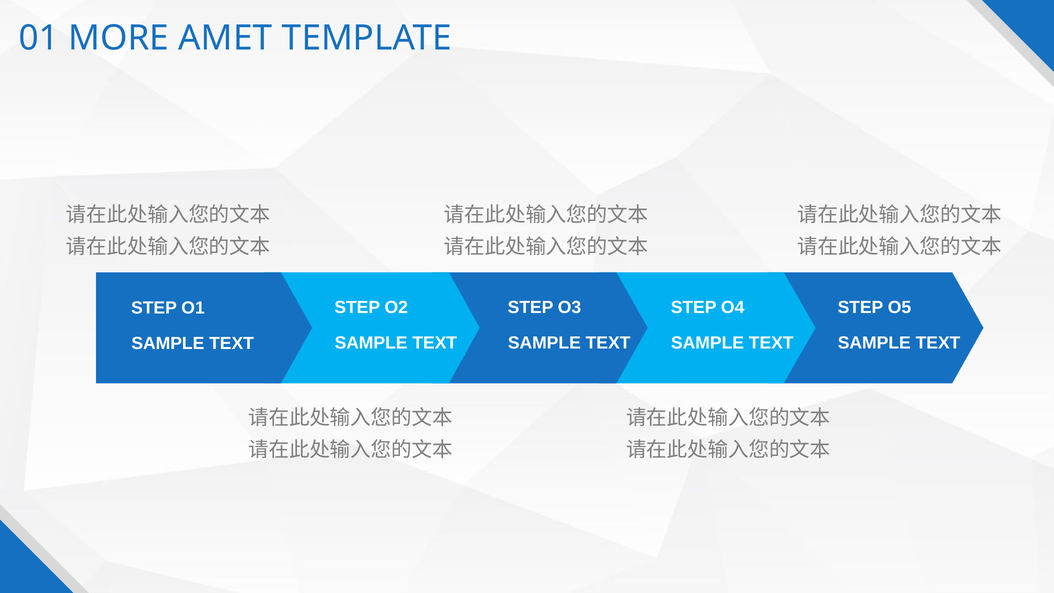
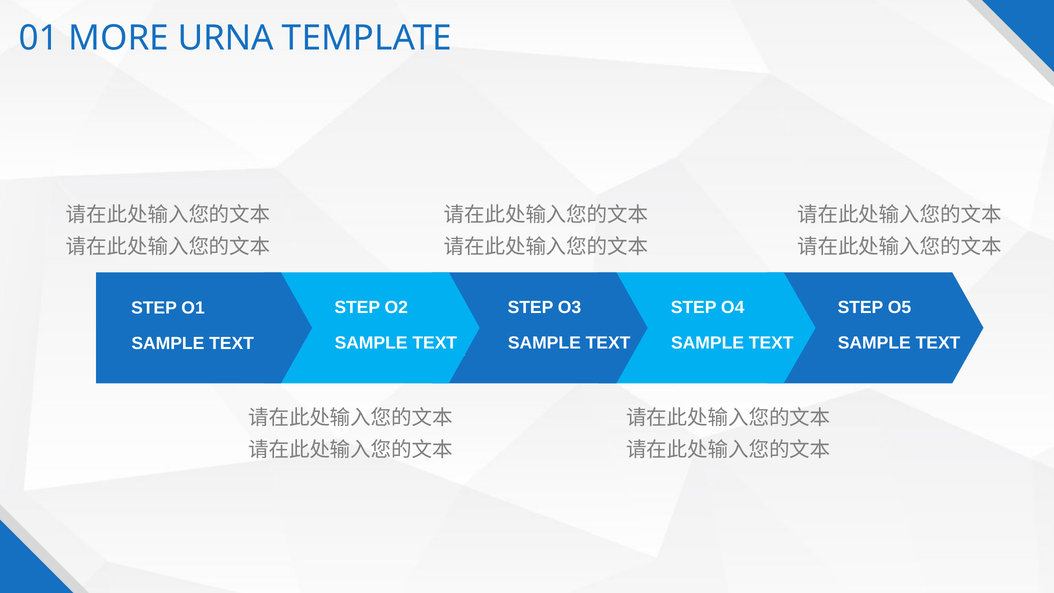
AMET: AMET -> URNA (226, 38)
